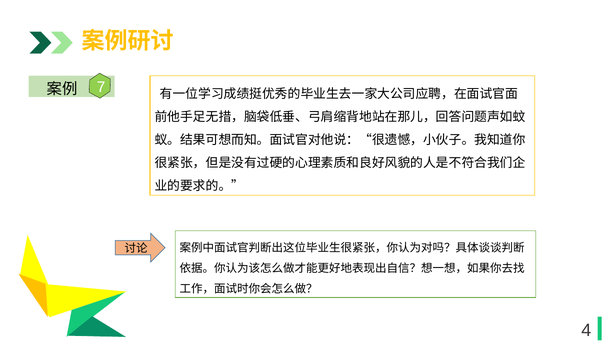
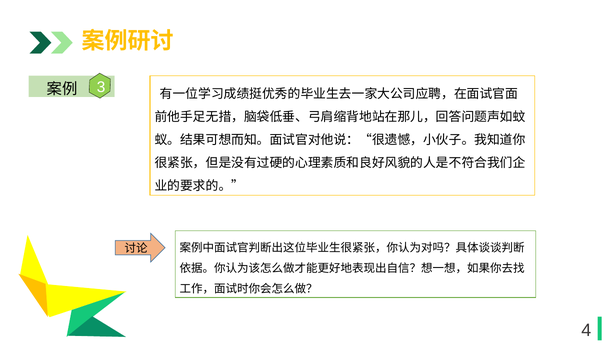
7: 7 -> 3 (101, 87)
